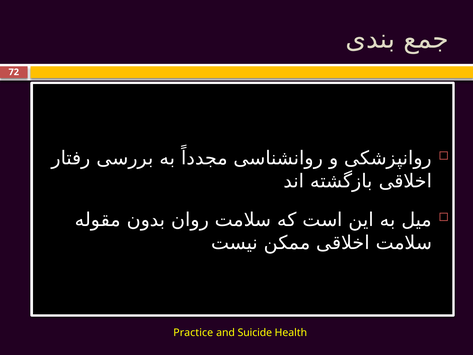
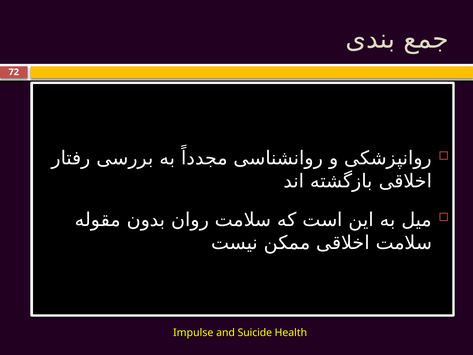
Practice: Practice -> Impulse (193, 333)
